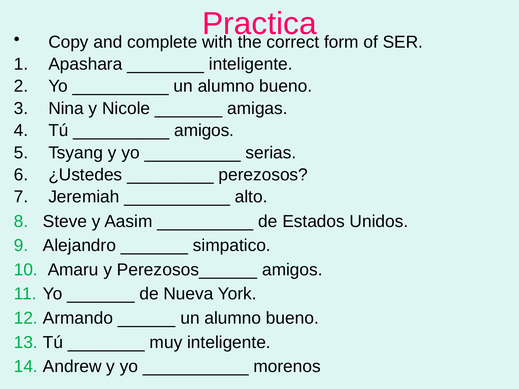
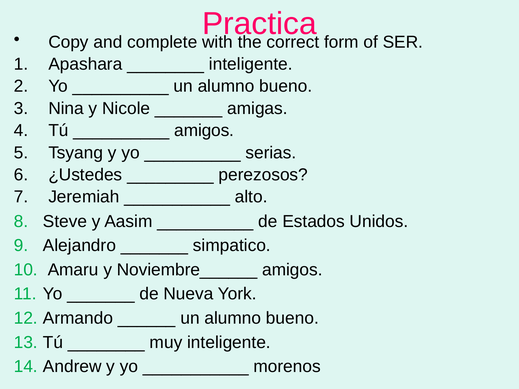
Perezosos______: Perezosos______ -> Noviembre______ (187, 270)
